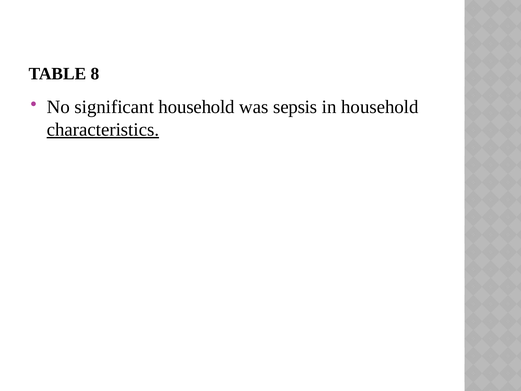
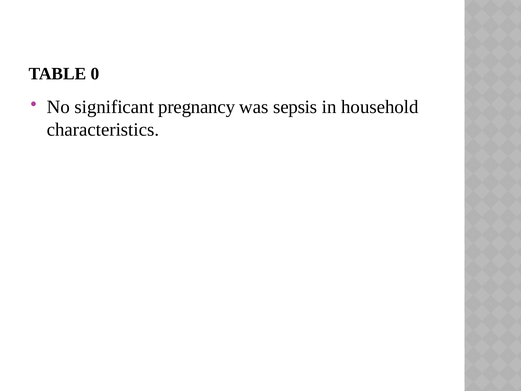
8: 8 -> 0 (95, 74)
significant household: household -> pregnancy (197, 107)
characteristics underline: present -> none (103, 129)
